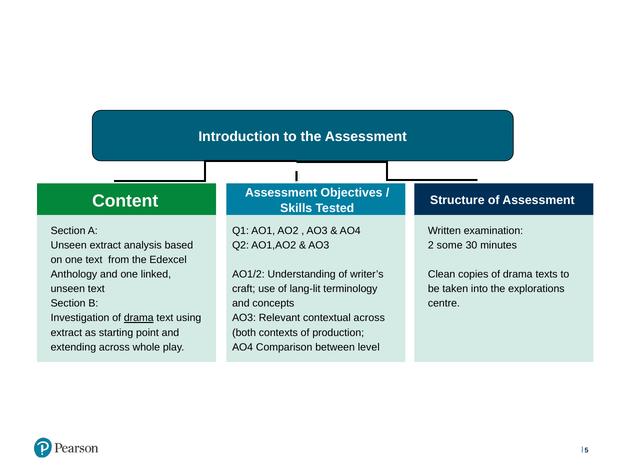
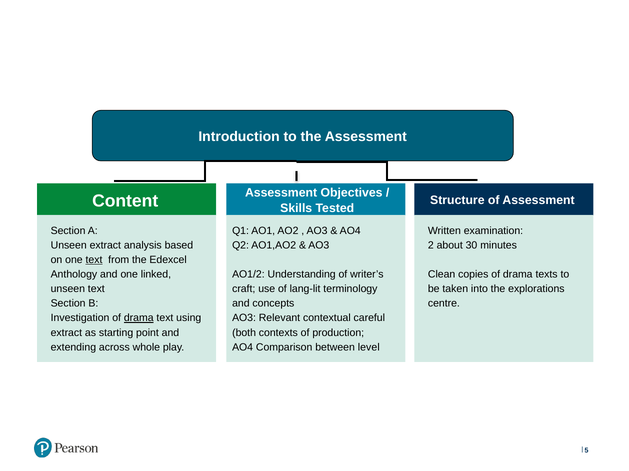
some: some -> about (450, 246)
text underline: none -> present (94, 260)
contextual across: across -> careful (369, 319)
